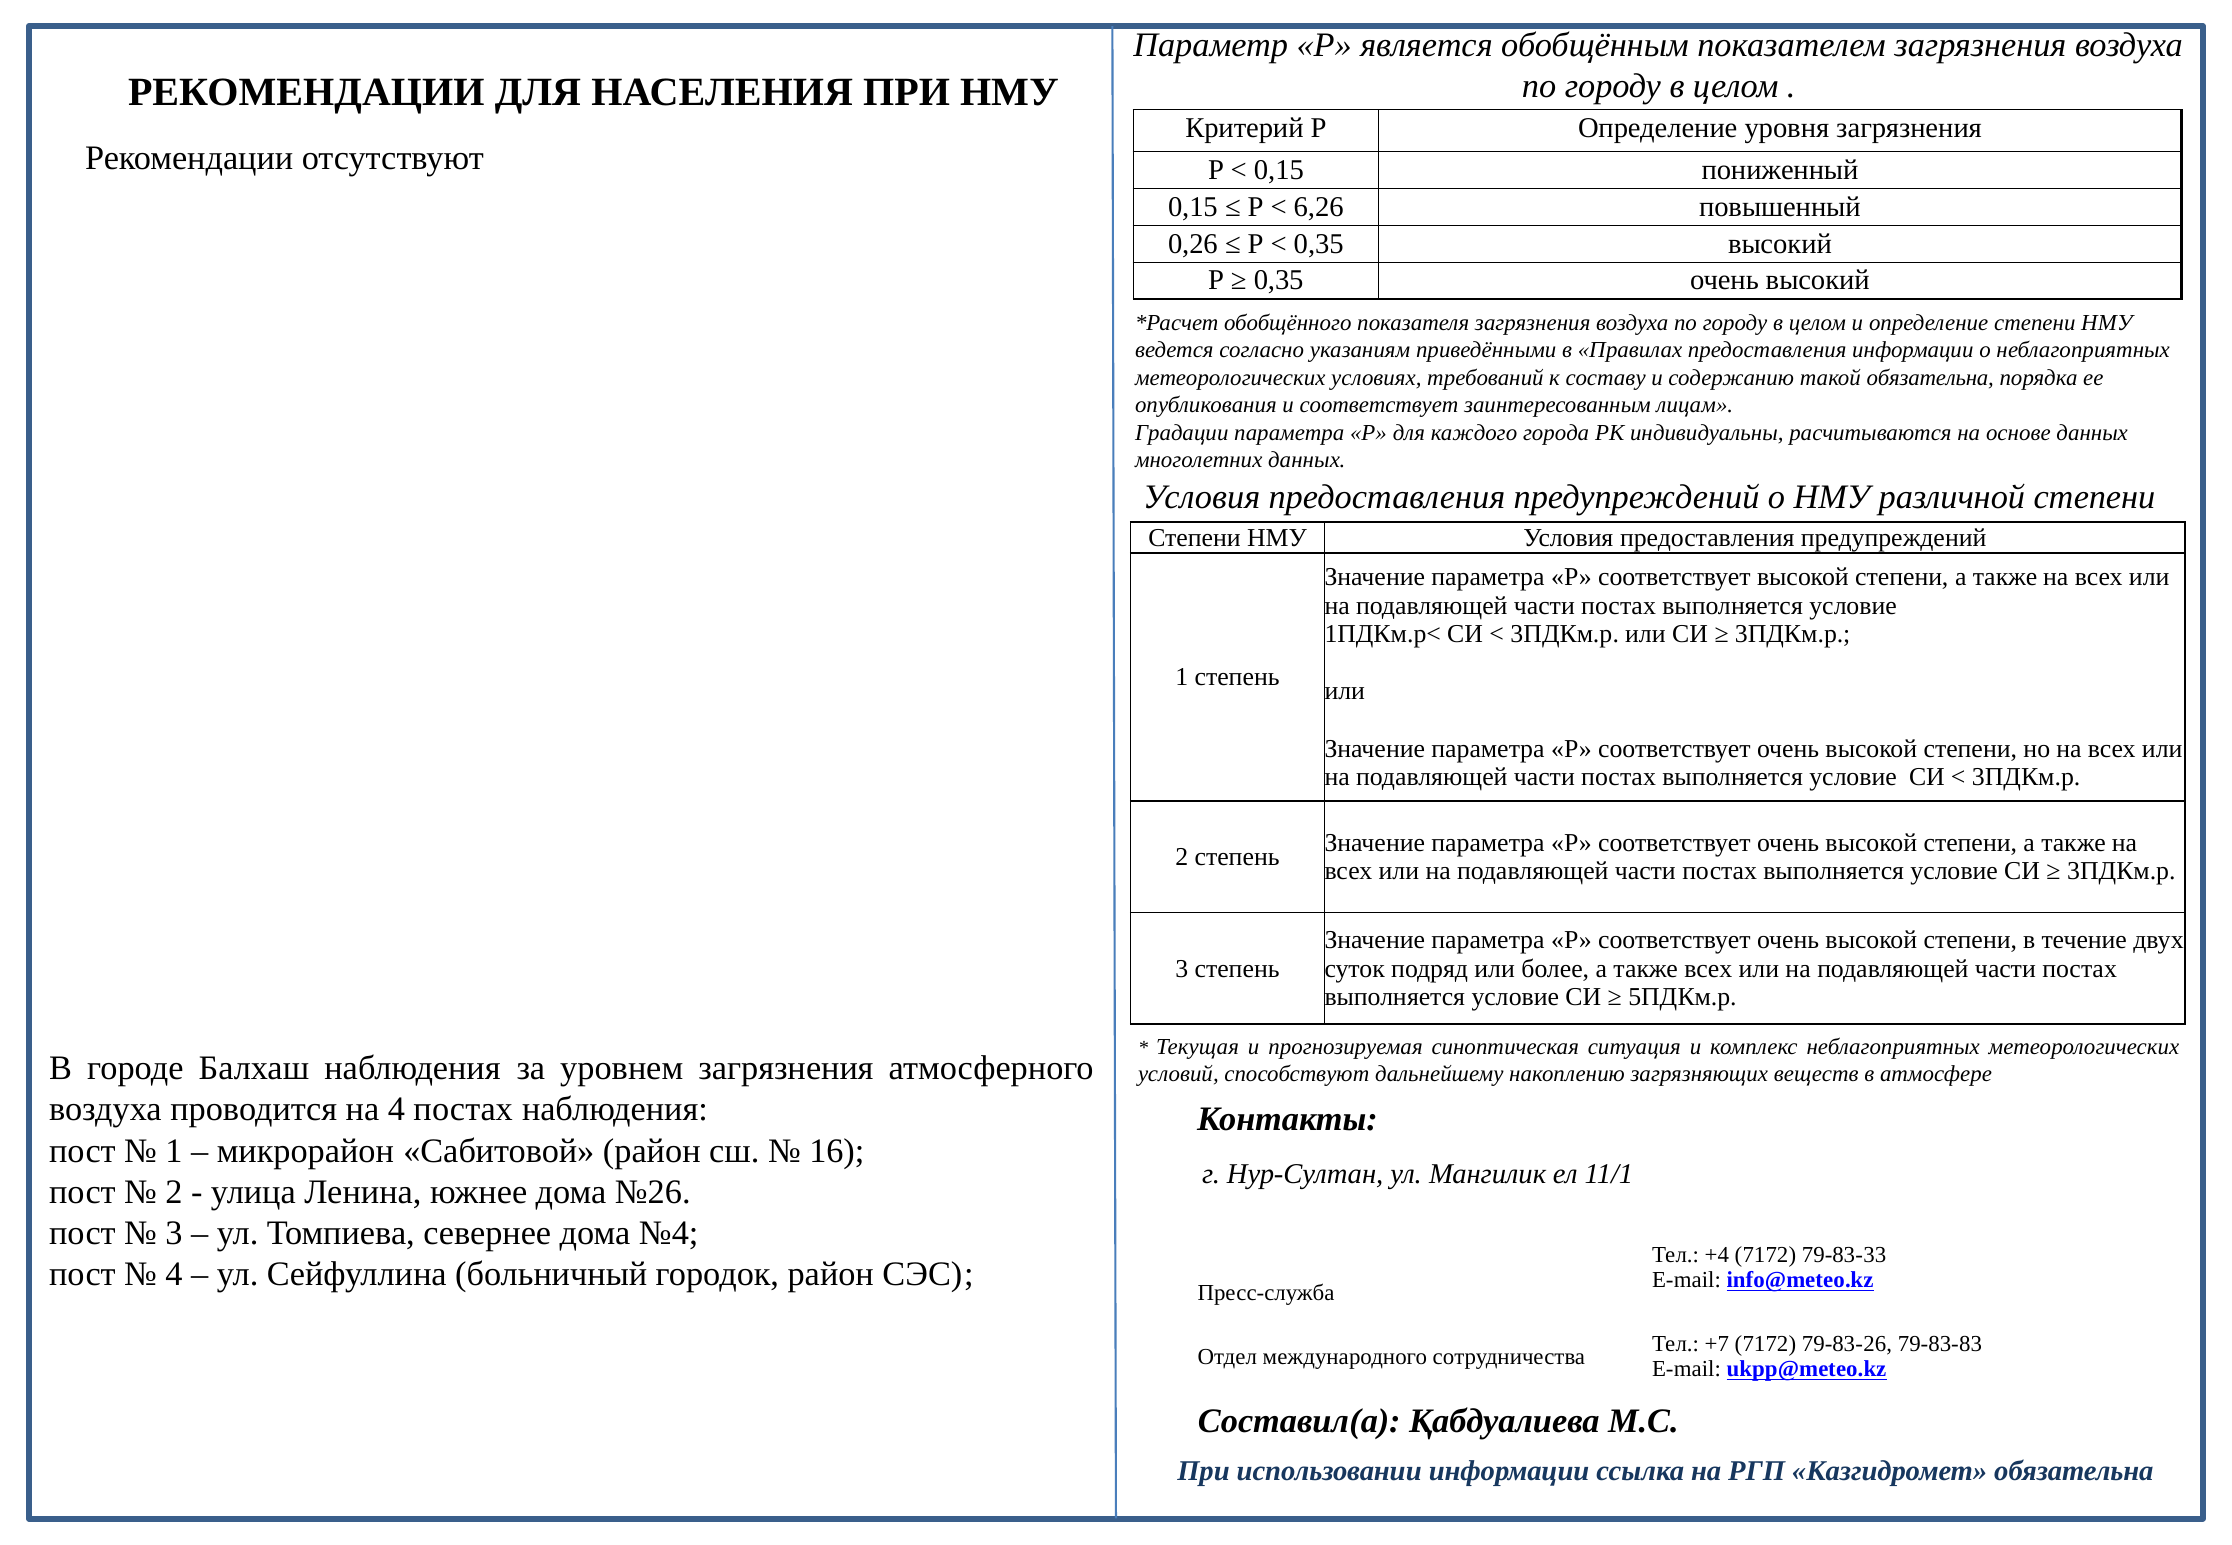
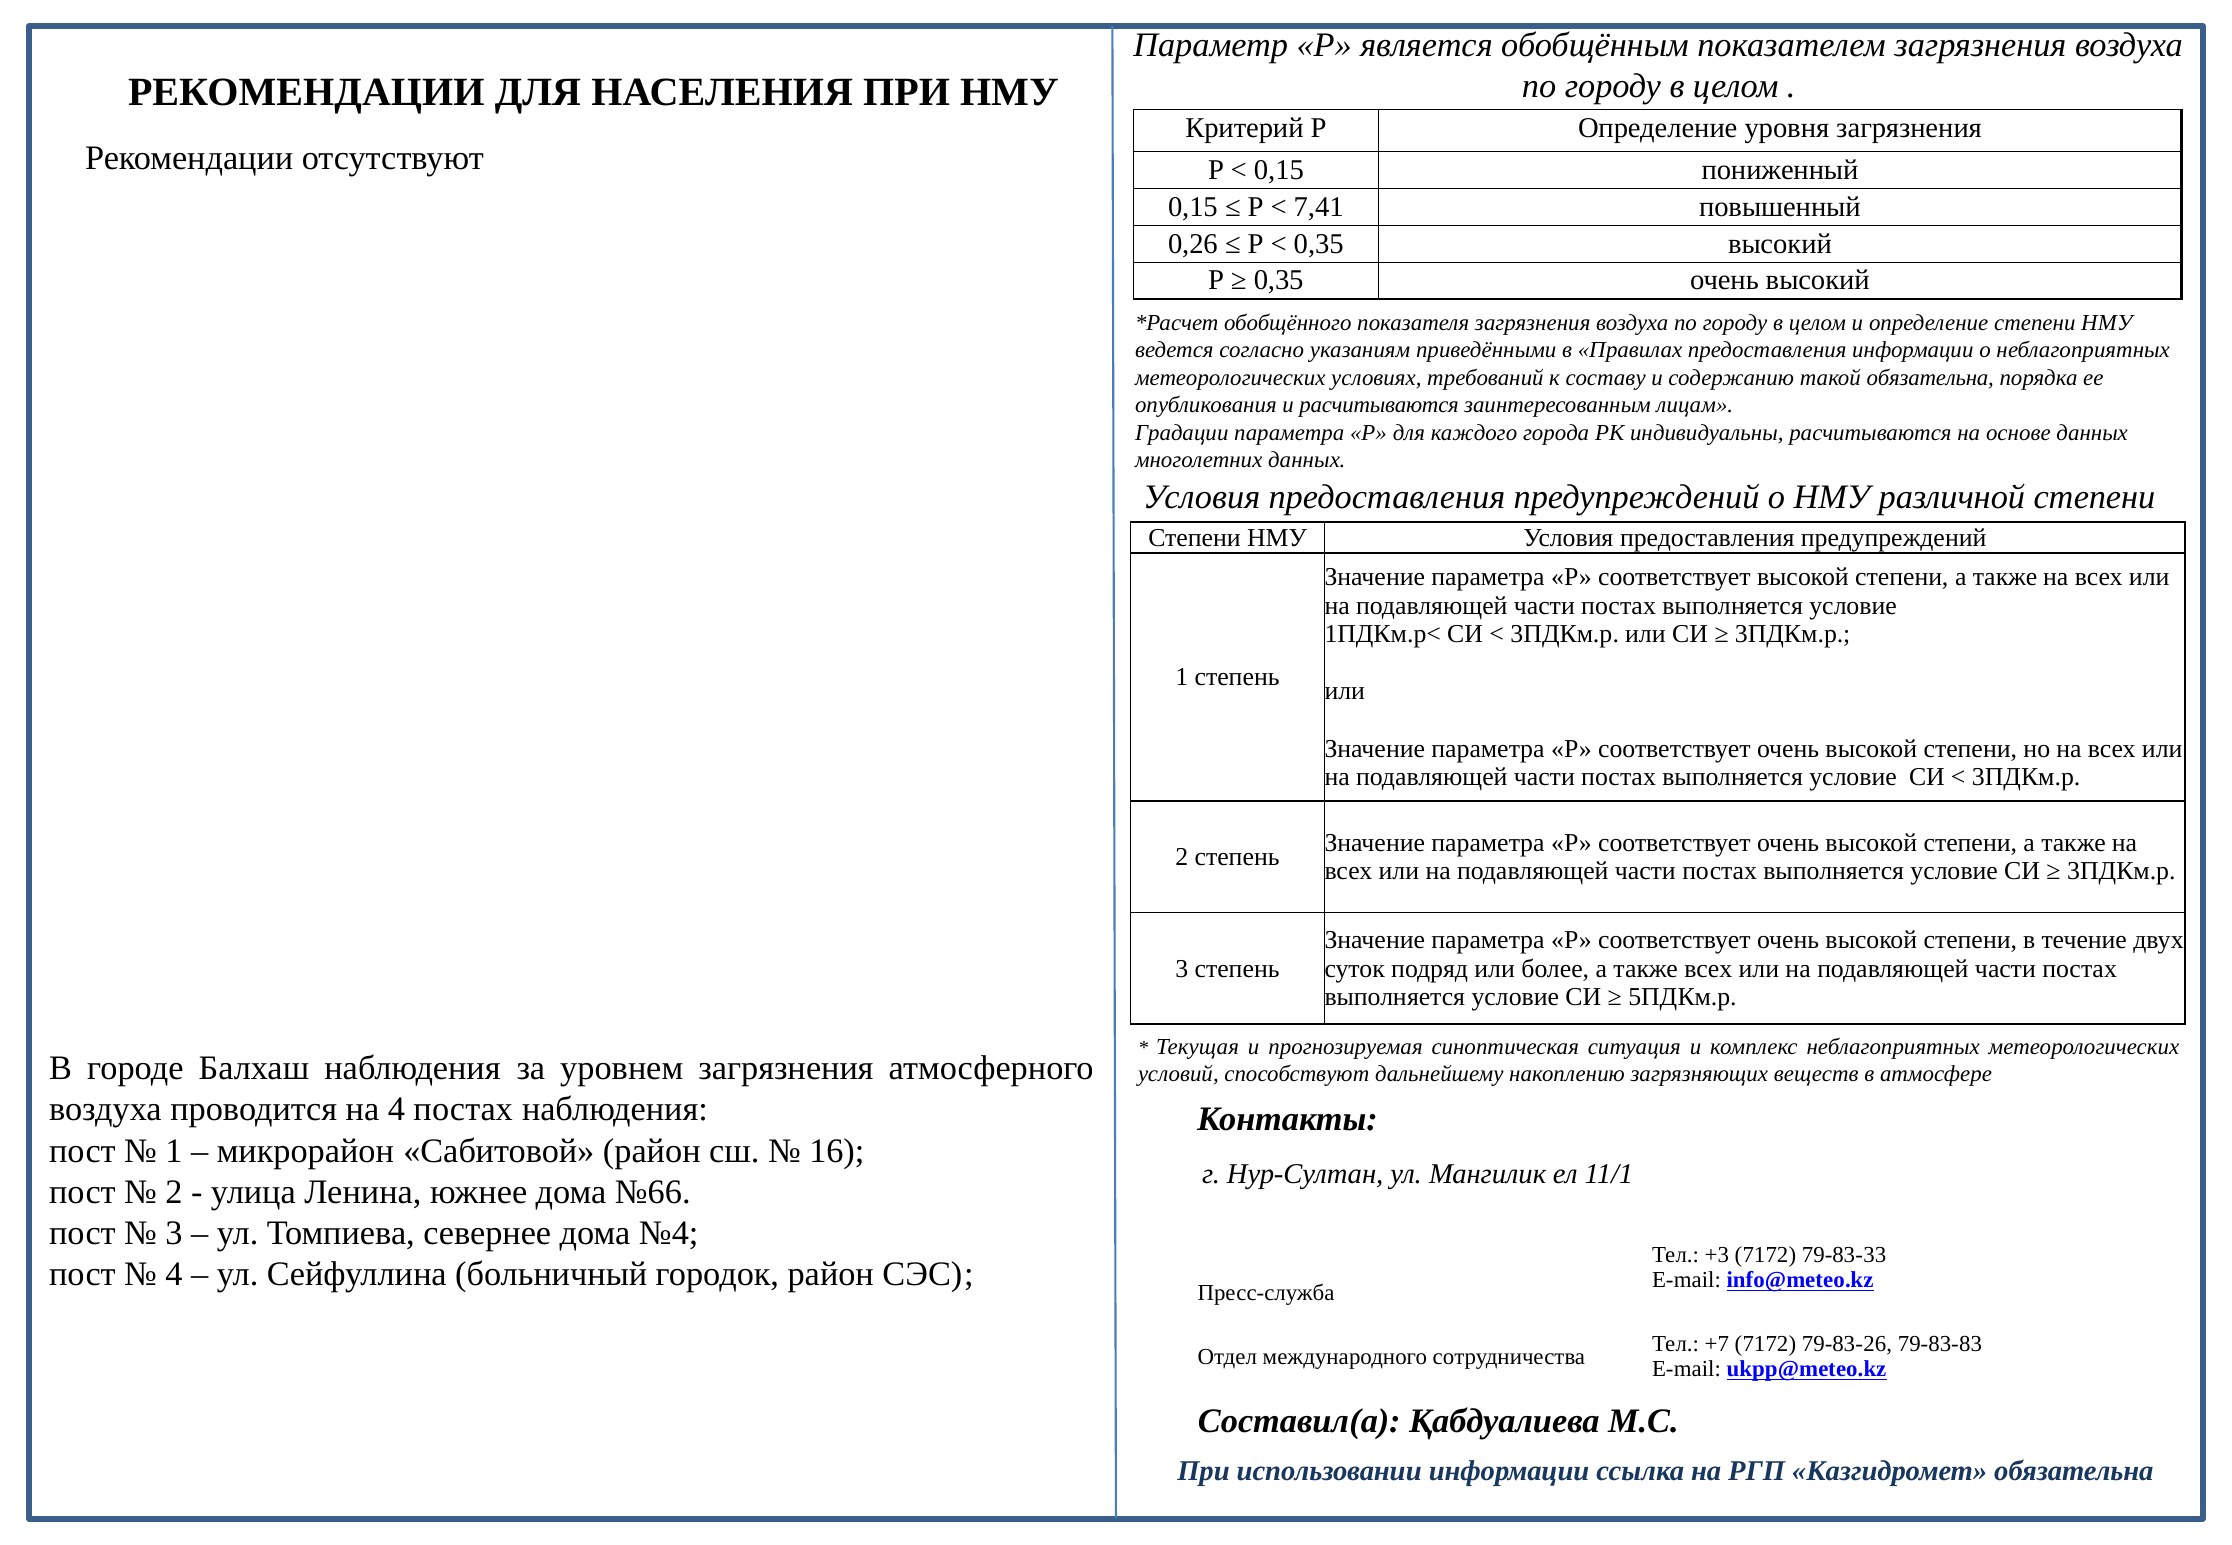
6,26: 6,26 -> 7,41 (1319, 207)
и соответствует: соответствует -> расчитываются (1379, 405)
№26: №26 -> №66 (653, 1192)
+4: +4 -> +3 (1717, 1255)
